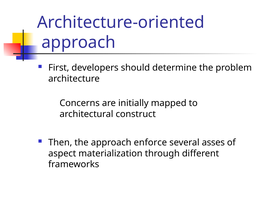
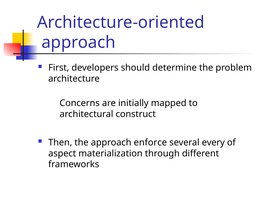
asses: asses -> every (213, 142)
